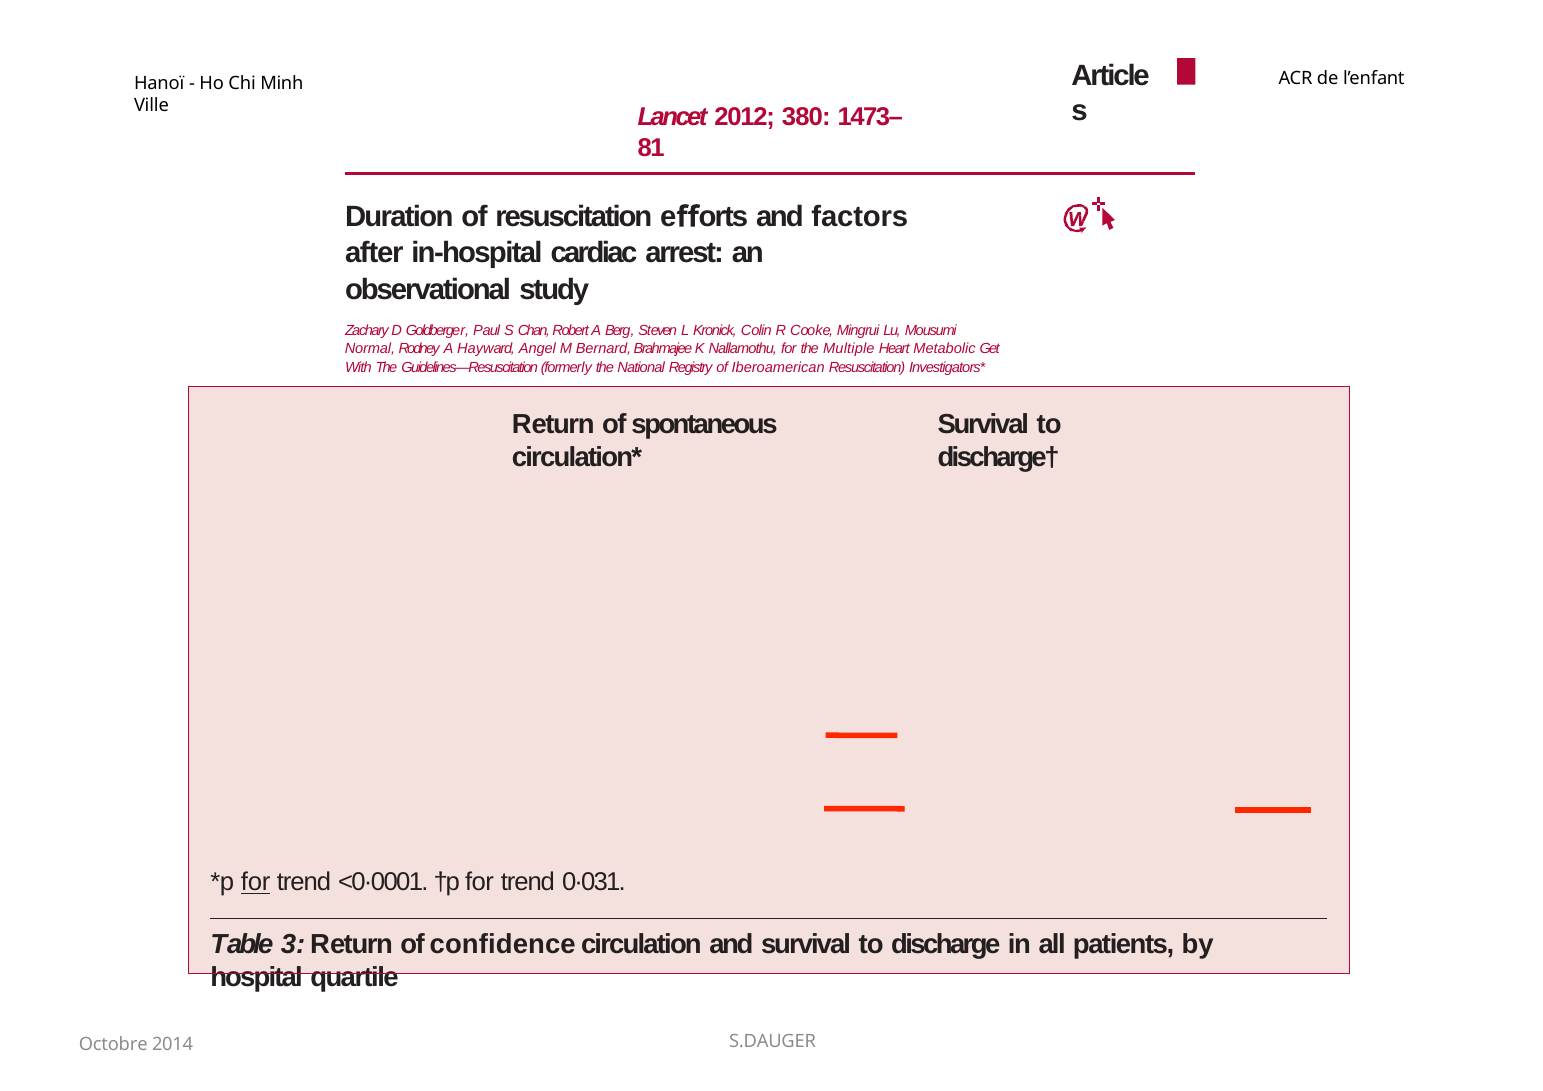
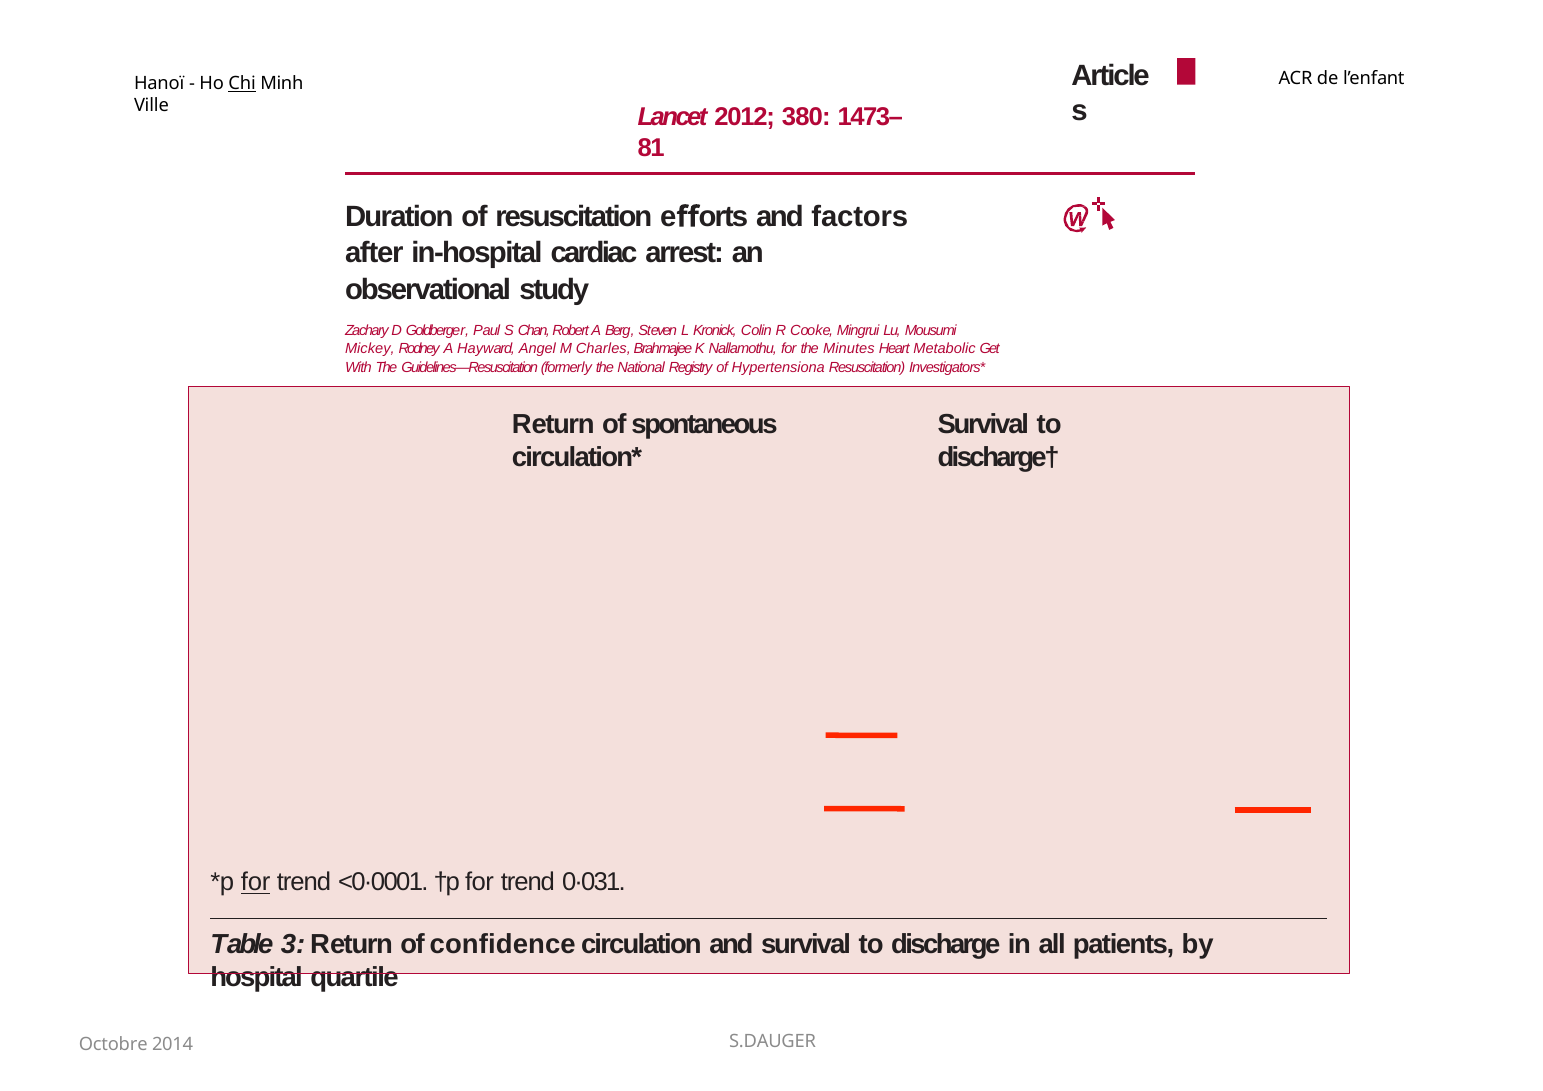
Chi underline: none -> present (242, 83)
Normal: Normal -> Mickey (370, 349)
Bernard: Bernard -> Charles (603, 349)
Multiple: Multiple -> Minutes (849, 349)
Iberoamerican: Iberoamerican -> Hypertensiona (778, 368)
